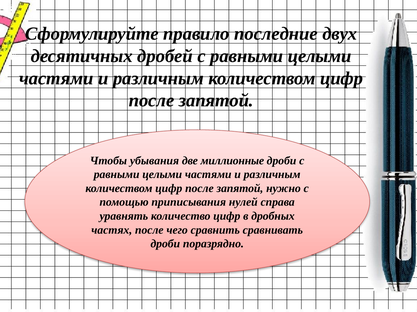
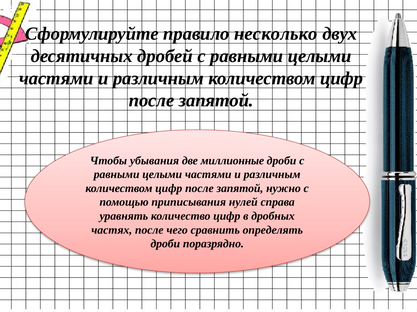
последние: последние -> несколько (276, 34)
сравнивать: сравнивать -> определять (273, 230)
